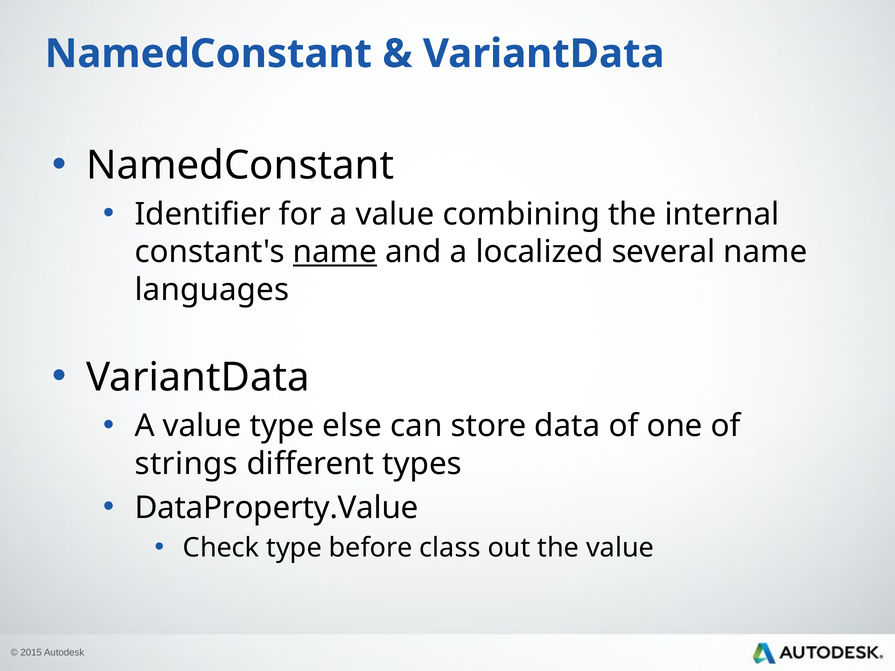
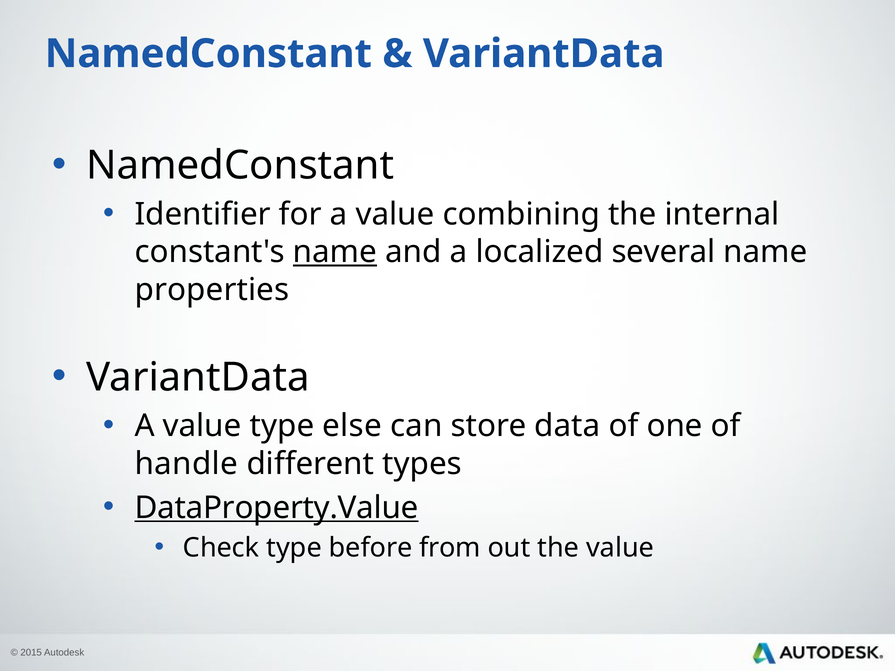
languages: languages -> properties (212, 290)
strings: strings -> handle (186, 464)
DataProperty.Value underline: none -> present (277, 508)
class: class -> from (450, 548)
